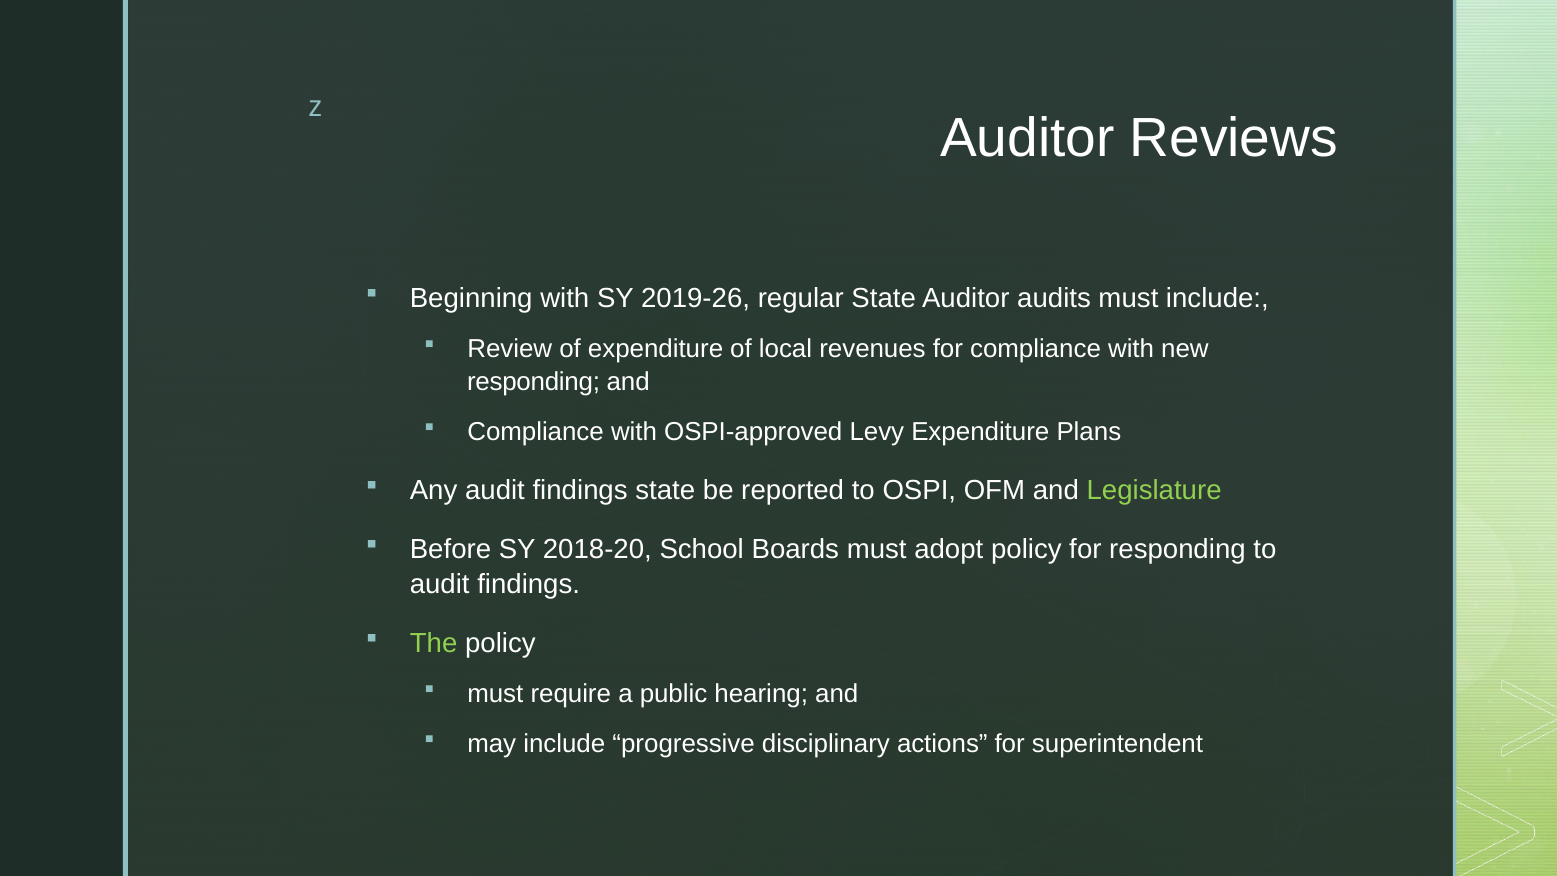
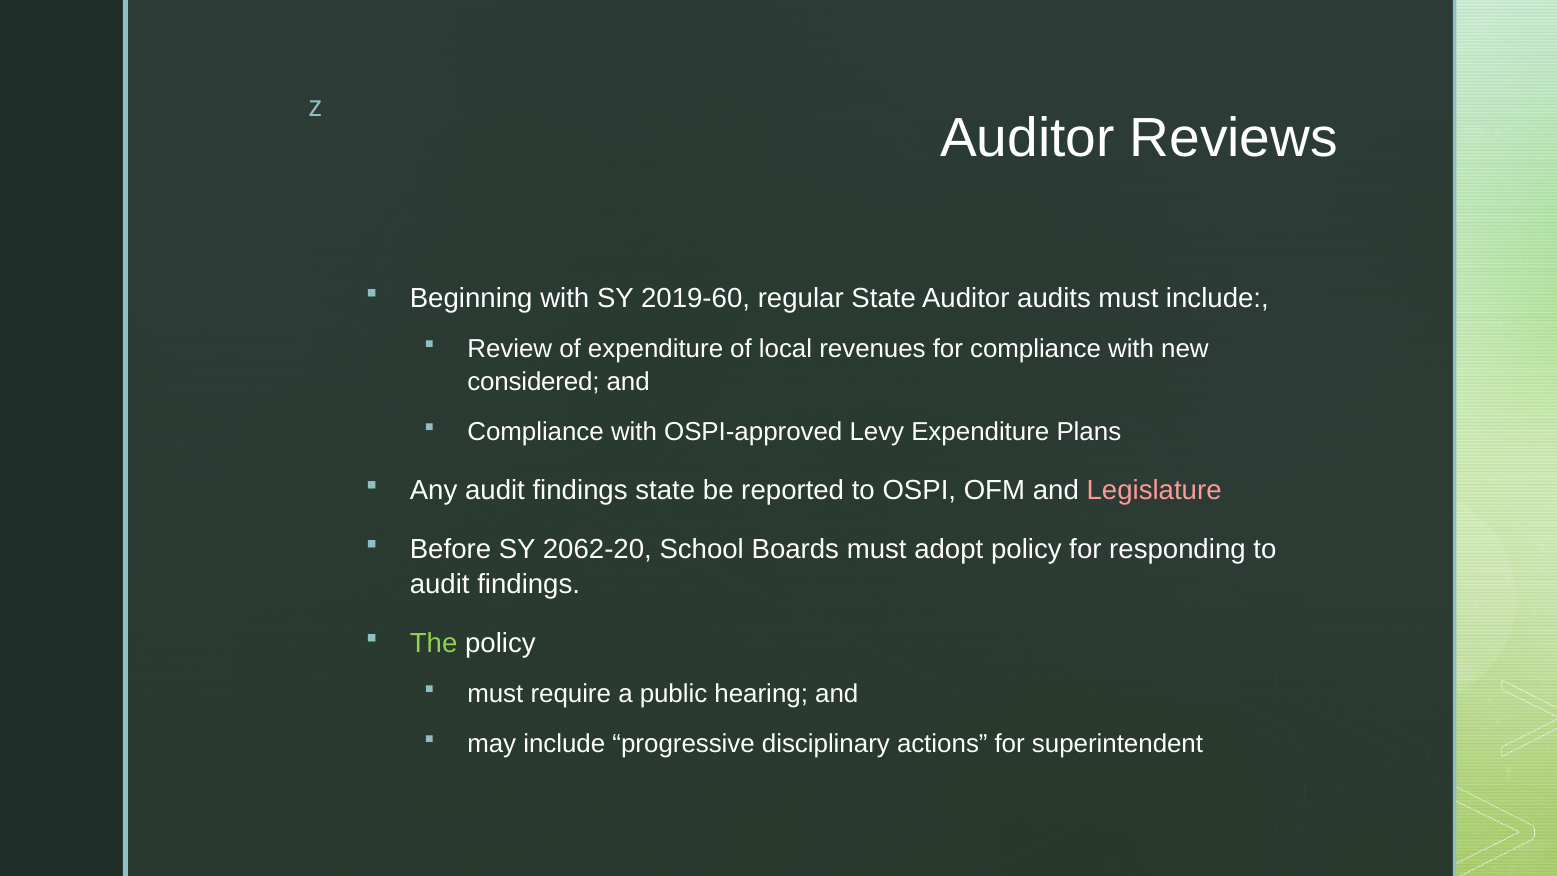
2019-26: 2019-26 -> 2019-60 (696, 298)
responding: responding -> considered (533, 382)
Legislature colour: light green -> pink (1154, 490)
2018-20: 2018-20 -> 2062-20 (597, 549)
